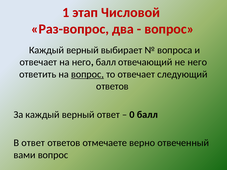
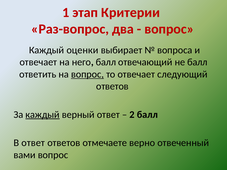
Числовой: Числовой -> Критерии (131, 12)
верный: верный -> оценки (82, 50)
не него: него -> балл (197, 62)
каждый underline: none -> present (43, 115)
0: 0 -> 2 (132, 115)
